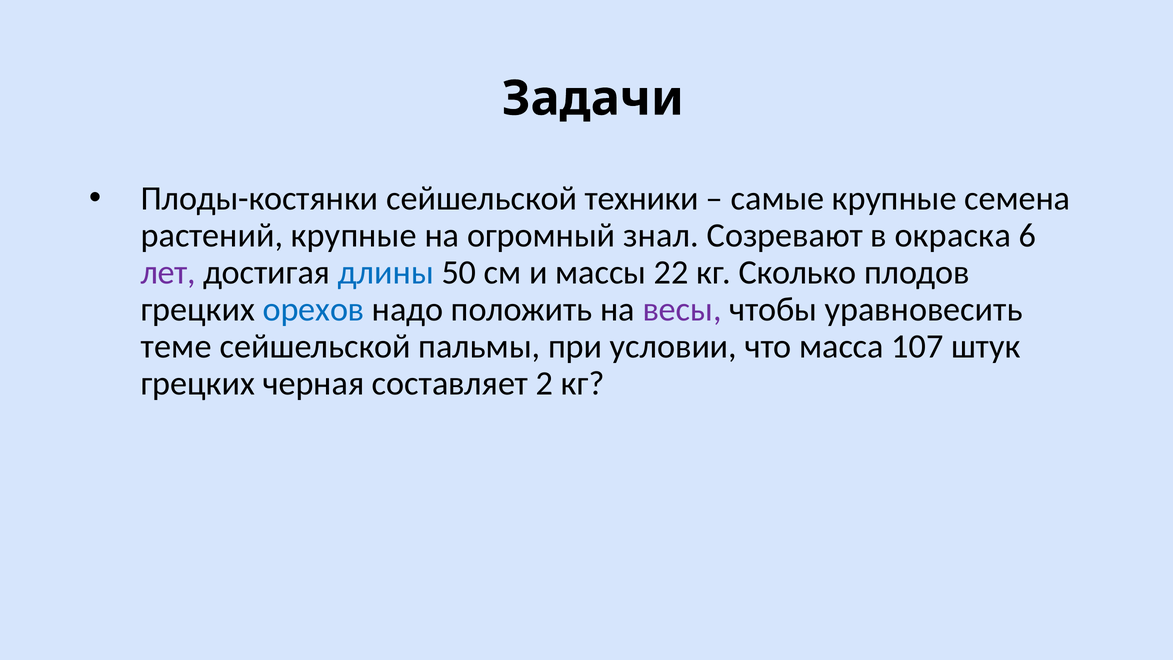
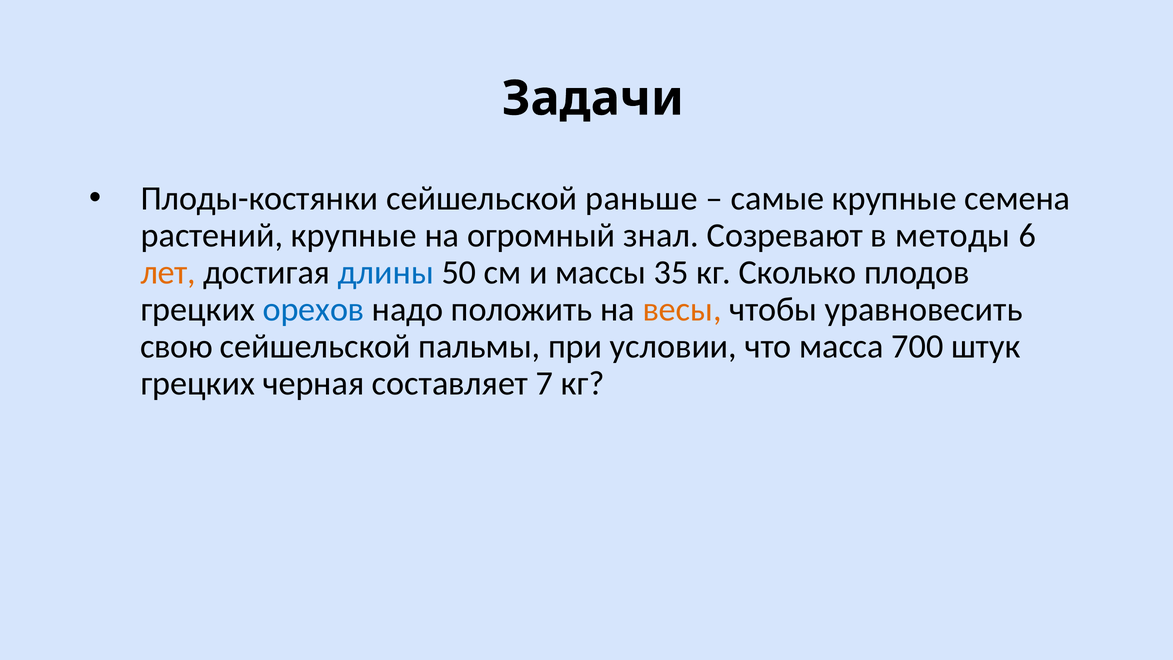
техники: техники -> раньше (641, 198)
окраска: окраска -> методы (953, 235)
лет colour: purple -> orange (168, 272)
22: 22 -> 35 (671, 272)
весы colour: purple -> orange (682, 309)
теме: теме -> свою (177, 346)
107: 107 -> 700 (917, 346)
2: 2 -> 7 (544, 383)
